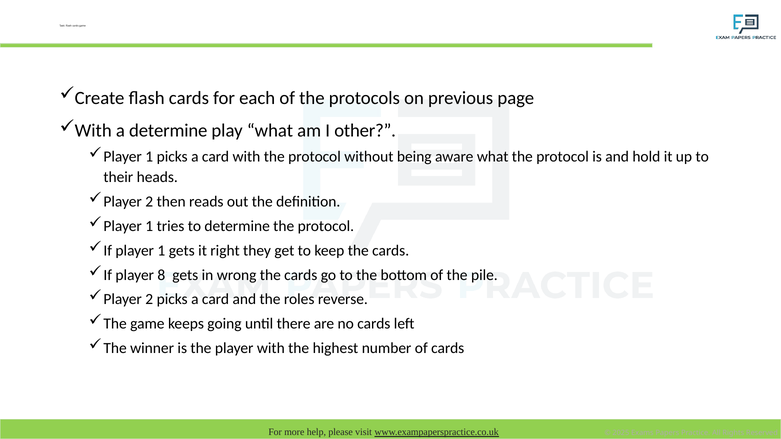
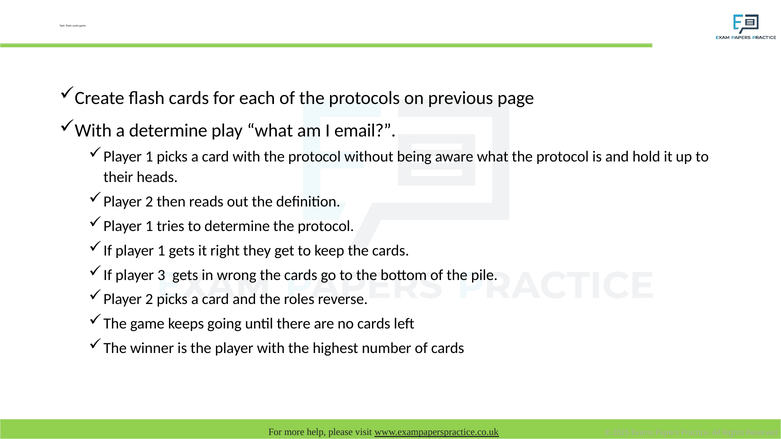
other: other -> email (365, 131)
8: 8 -> 3 (161, 275)
